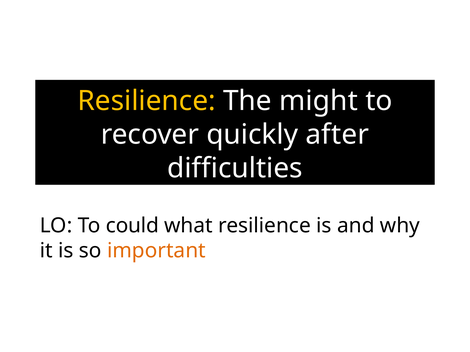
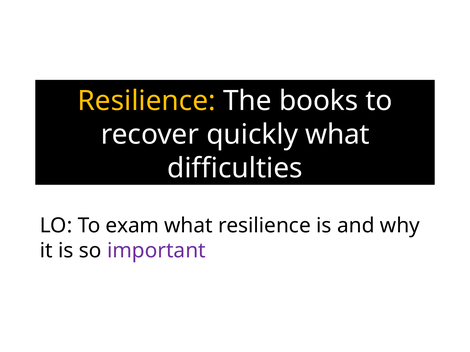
might: might -> books (319, 101)
quickly after: after -> what (337, 135)
could: could -> exam (132, 226)
important colour: orange -> purple (156, 251)
